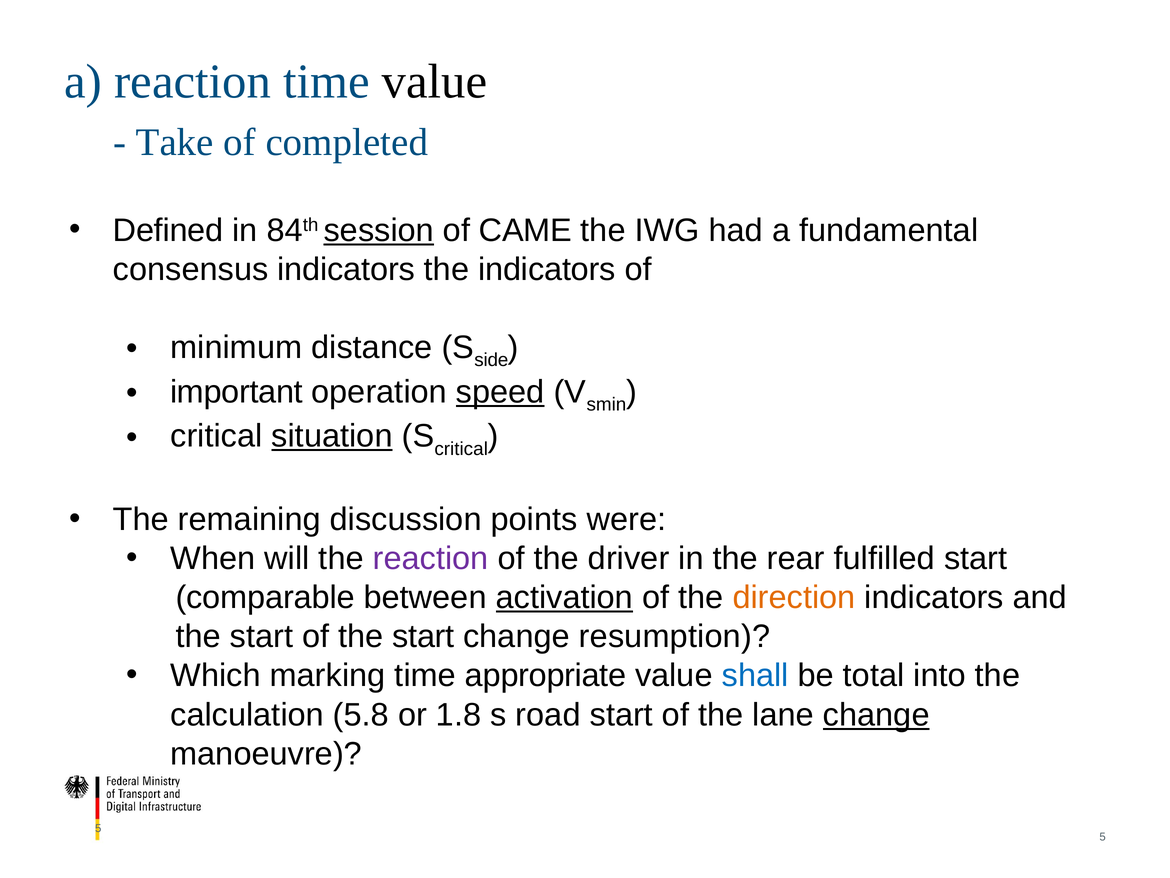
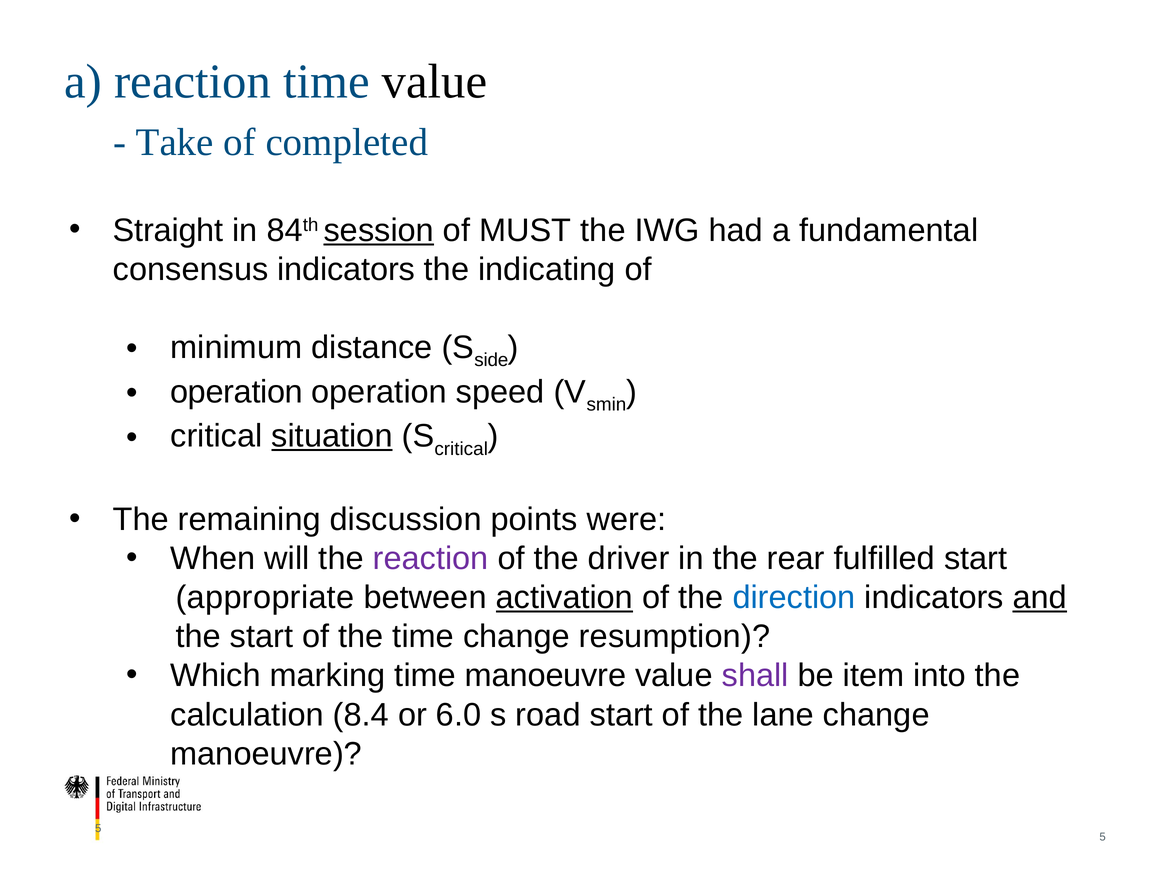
Defined: Defined -> Straight (168, 230)
CAME: CAME -> MUST (525, 230)
the indicators: indicators -> indicating (547, 269)
important: important -> operation (237, 392)
speed underline: present -> none (500, 392)
comparable: comparable -> appropriate (265, 597)
direction colour: orange -> blue (794, 597)
and underline: none -> present (1040, 597)
of the start: start -> time (423, 636)
time appropriate: appropriate -> manoeuvre (546, 675)
shall colour: blue -> purple (755, 675)
total: total -> item (874, 675)
5.8: 5.8 -> 8.4 (361, 714)
1.8: 1.8 -> 6.0 (459, 714)
change underline: present -> none (876, 714)
